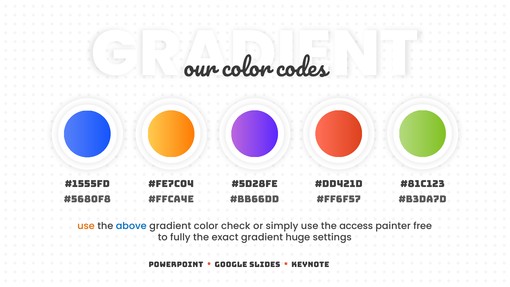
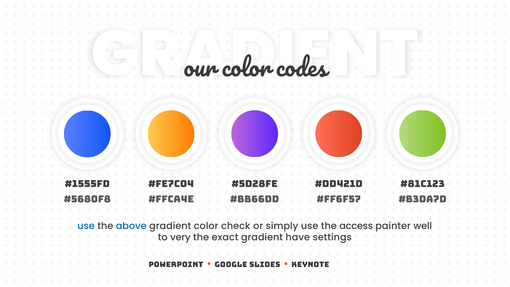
use colour: orange -> blue (86, 226)
free: free -> well (423, 226)
fully: fully -> very (180, 237)
huge: huge -> have (298, 237)
